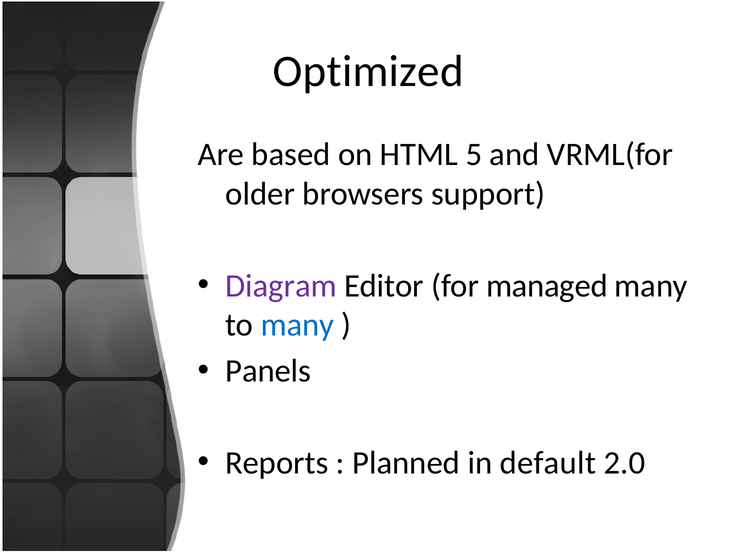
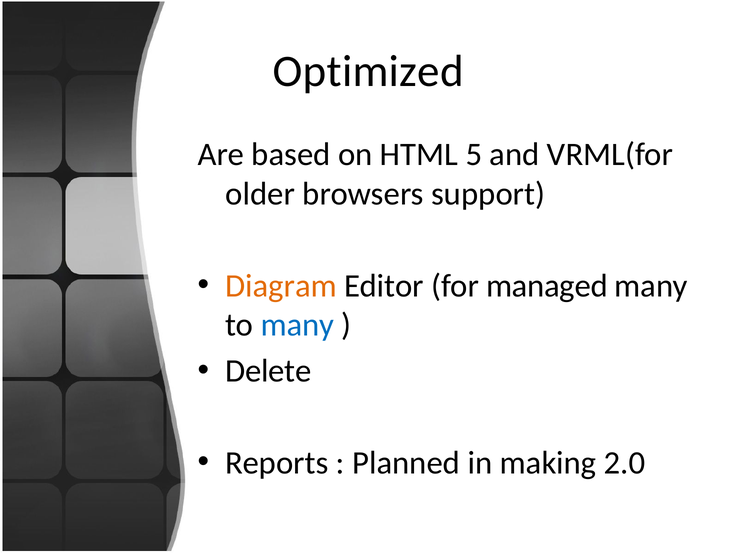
Diagram colour: purple -> orange (281, 286)
Panels: Panels -> Delete (268, 371)
default: default -> making (548, 463)
